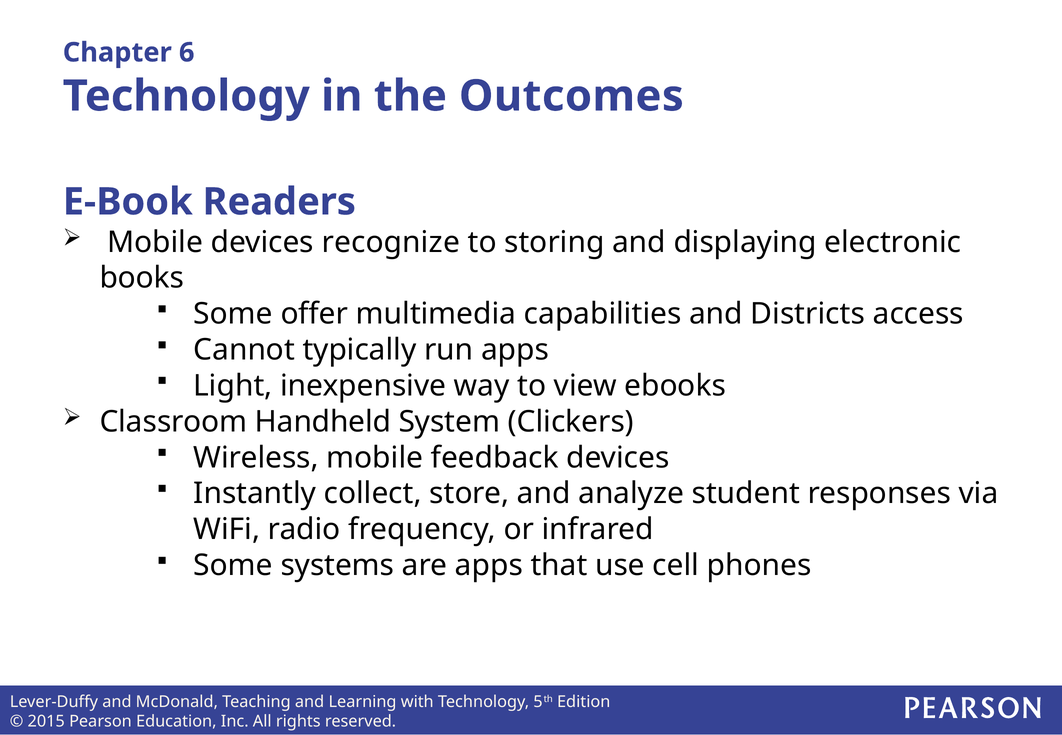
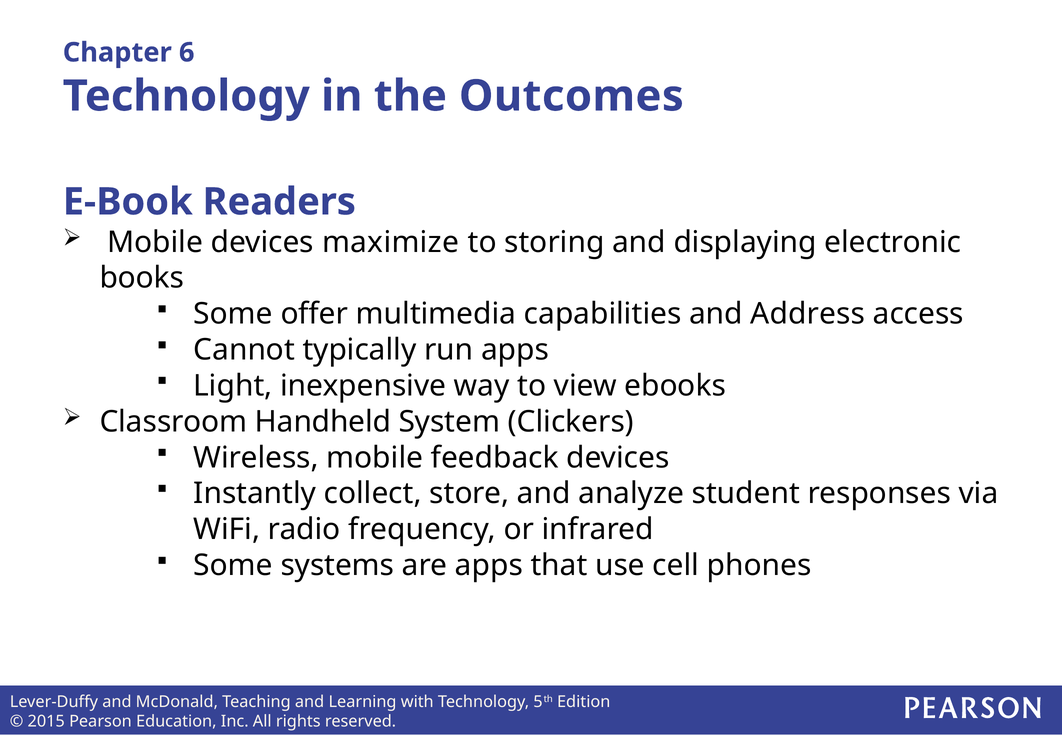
recognize: recognize -> maximize (391, 242)
Districts: Districts -> Address (808, 314)
